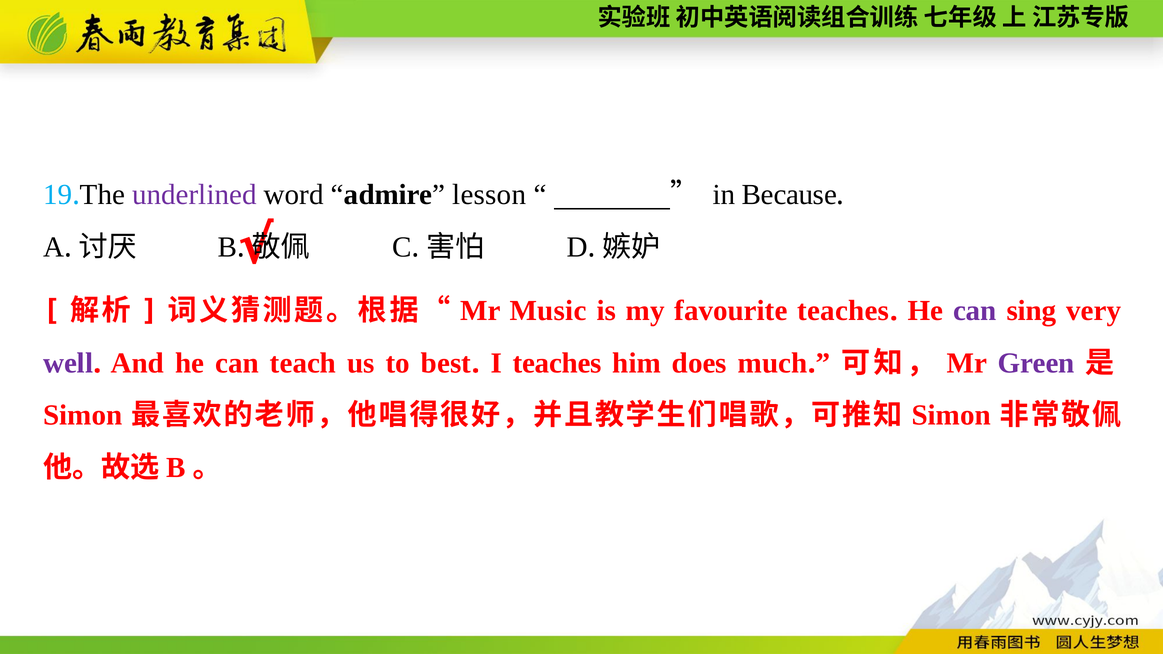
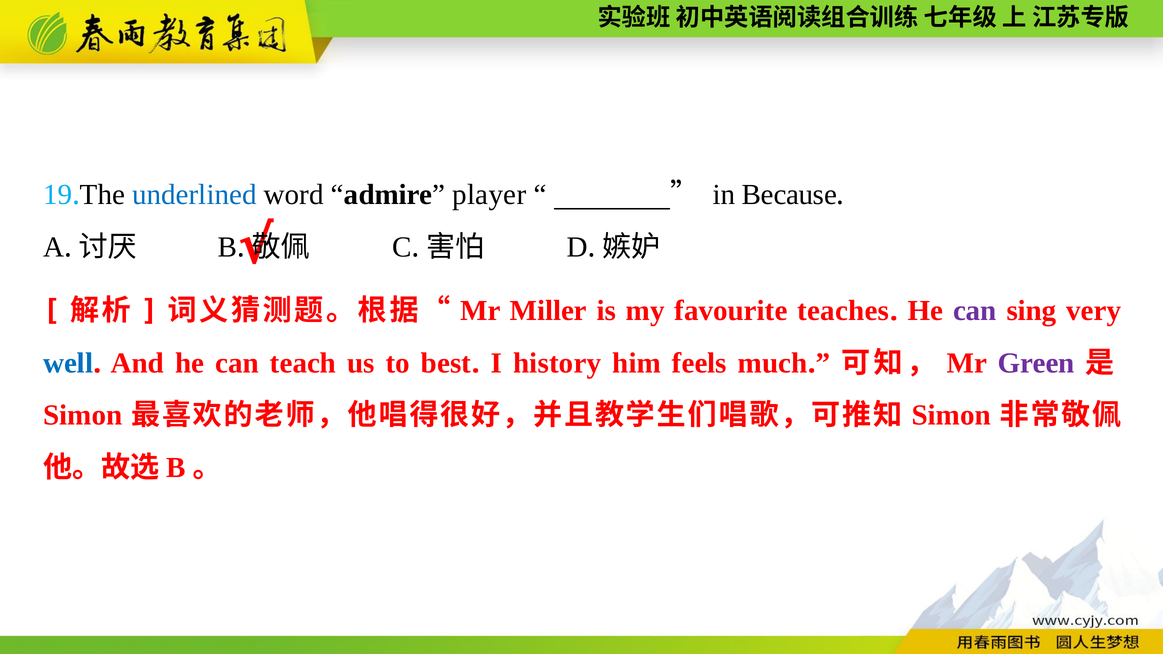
underlined colour: purple -> blue (194, 195)
lesson: lesson -> player (489, 195)
Music: Music -> Miller (548, 311)
well colour: purple -> blue (68, 363)
I teaches: teaches -> history (557, 363)
does: does -> feels (699, 363)
